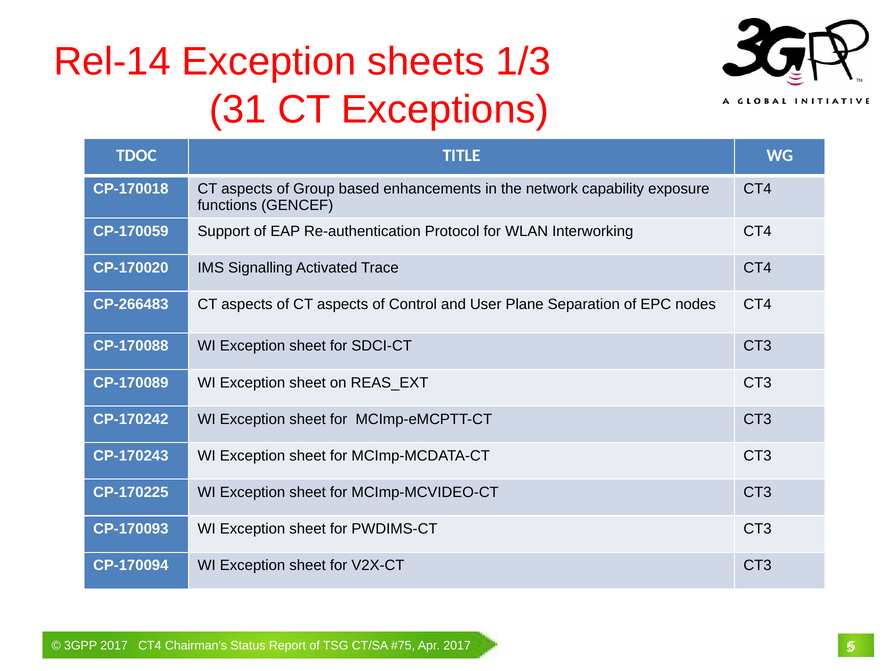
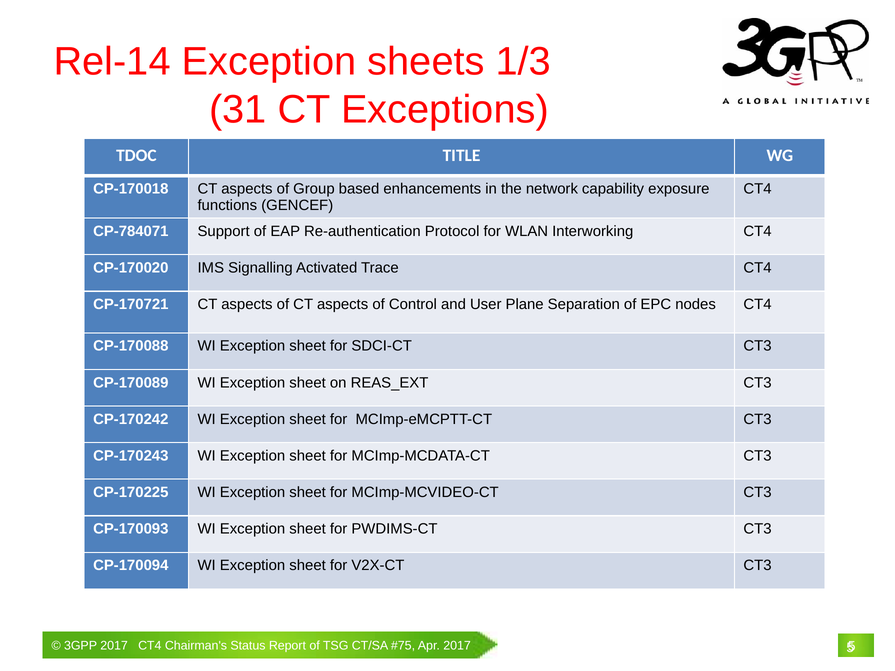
CP-170059: CP-170059 -> CP-784071 (131, 231)
CP-266483: CP-266483 -> CP-170721 (131, 304)
